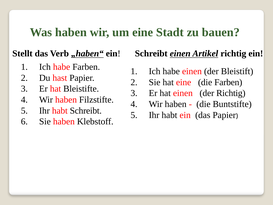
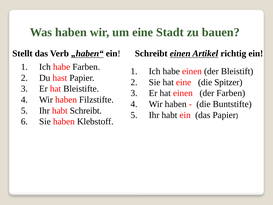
die Farben: Farben -> Spitzer (228, 82)
der Richtig: Richtig -> Farben (231, 93)
